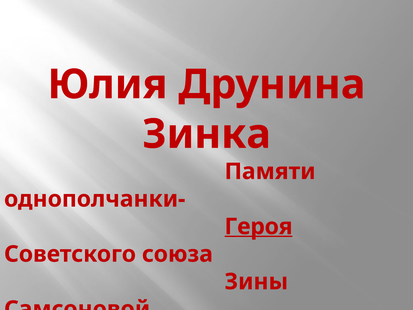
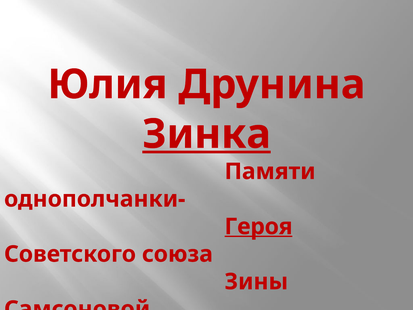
Зинка underline: none -> present (207, 134)
